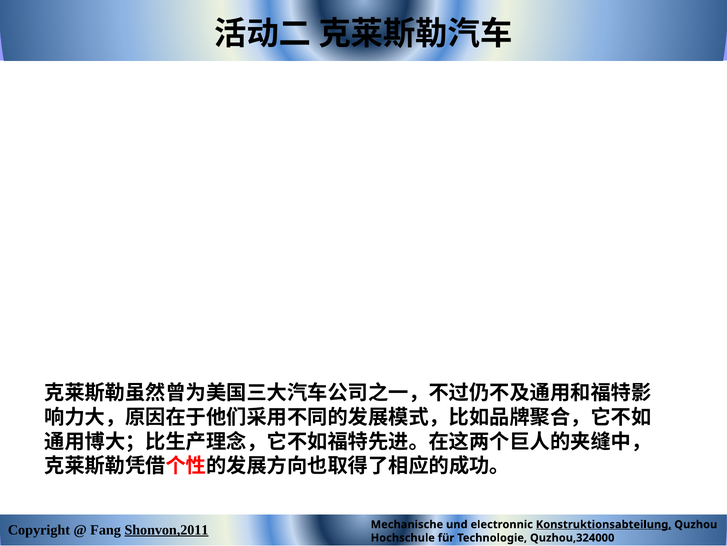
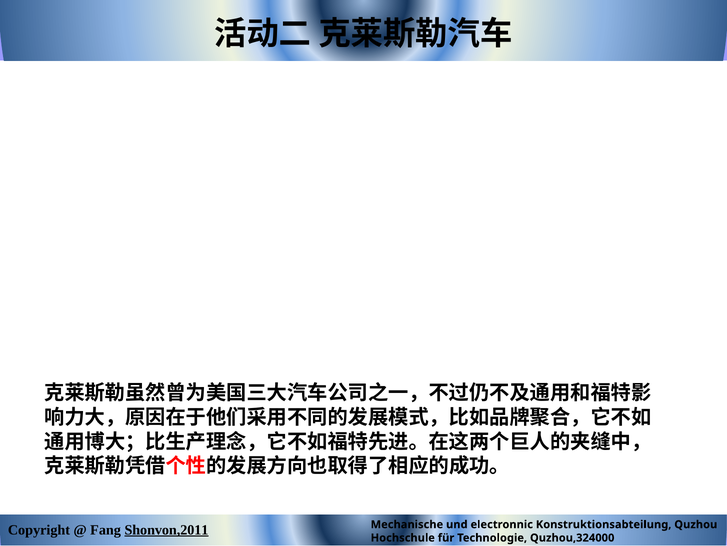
Konstruktionsabteilung underline: present -> none (604, 524)
